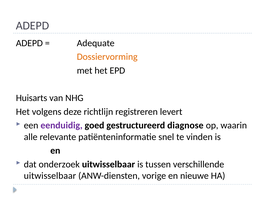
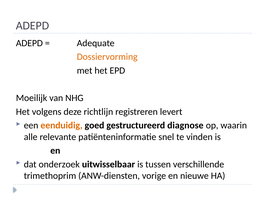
Huisarts: Huisarts -> Moeilijk (32, 98)
eenduidig colour: purple -> orange (62, 125)
uitwisselbaar: uitwisselbaar -> trimethoprim (50, 176)
